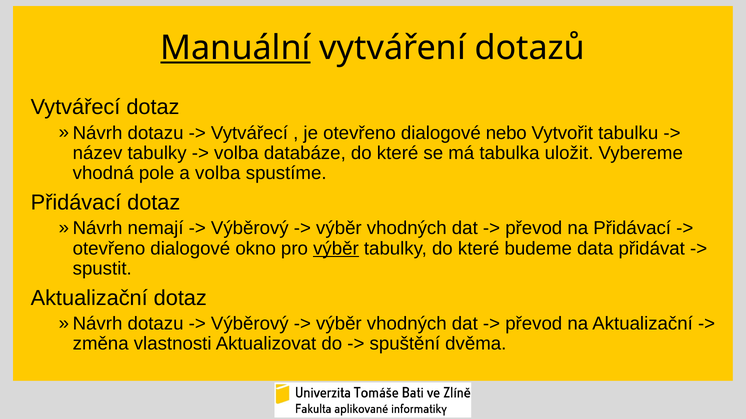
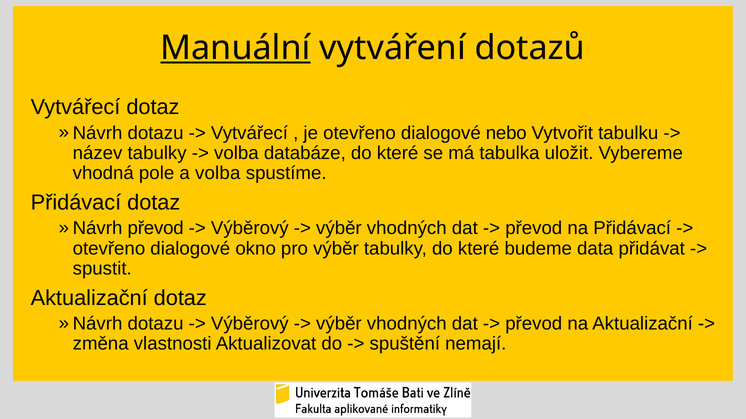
nemají: nemají -> převod (156, 229)
výběr underline: present -> none (336, 249)
dvěma: dvěma -> nemají (476, 344)
